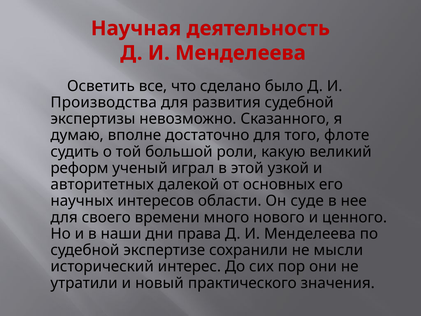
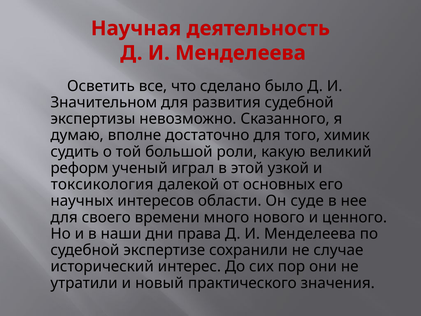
Производства: Производства -> Значительном (104, 102)
флоте: флоте -> химик (347, 135)
авторитетных: авторитетных -> токсикология (102, 184)
мысли: мысли -> случае (338, 250)
